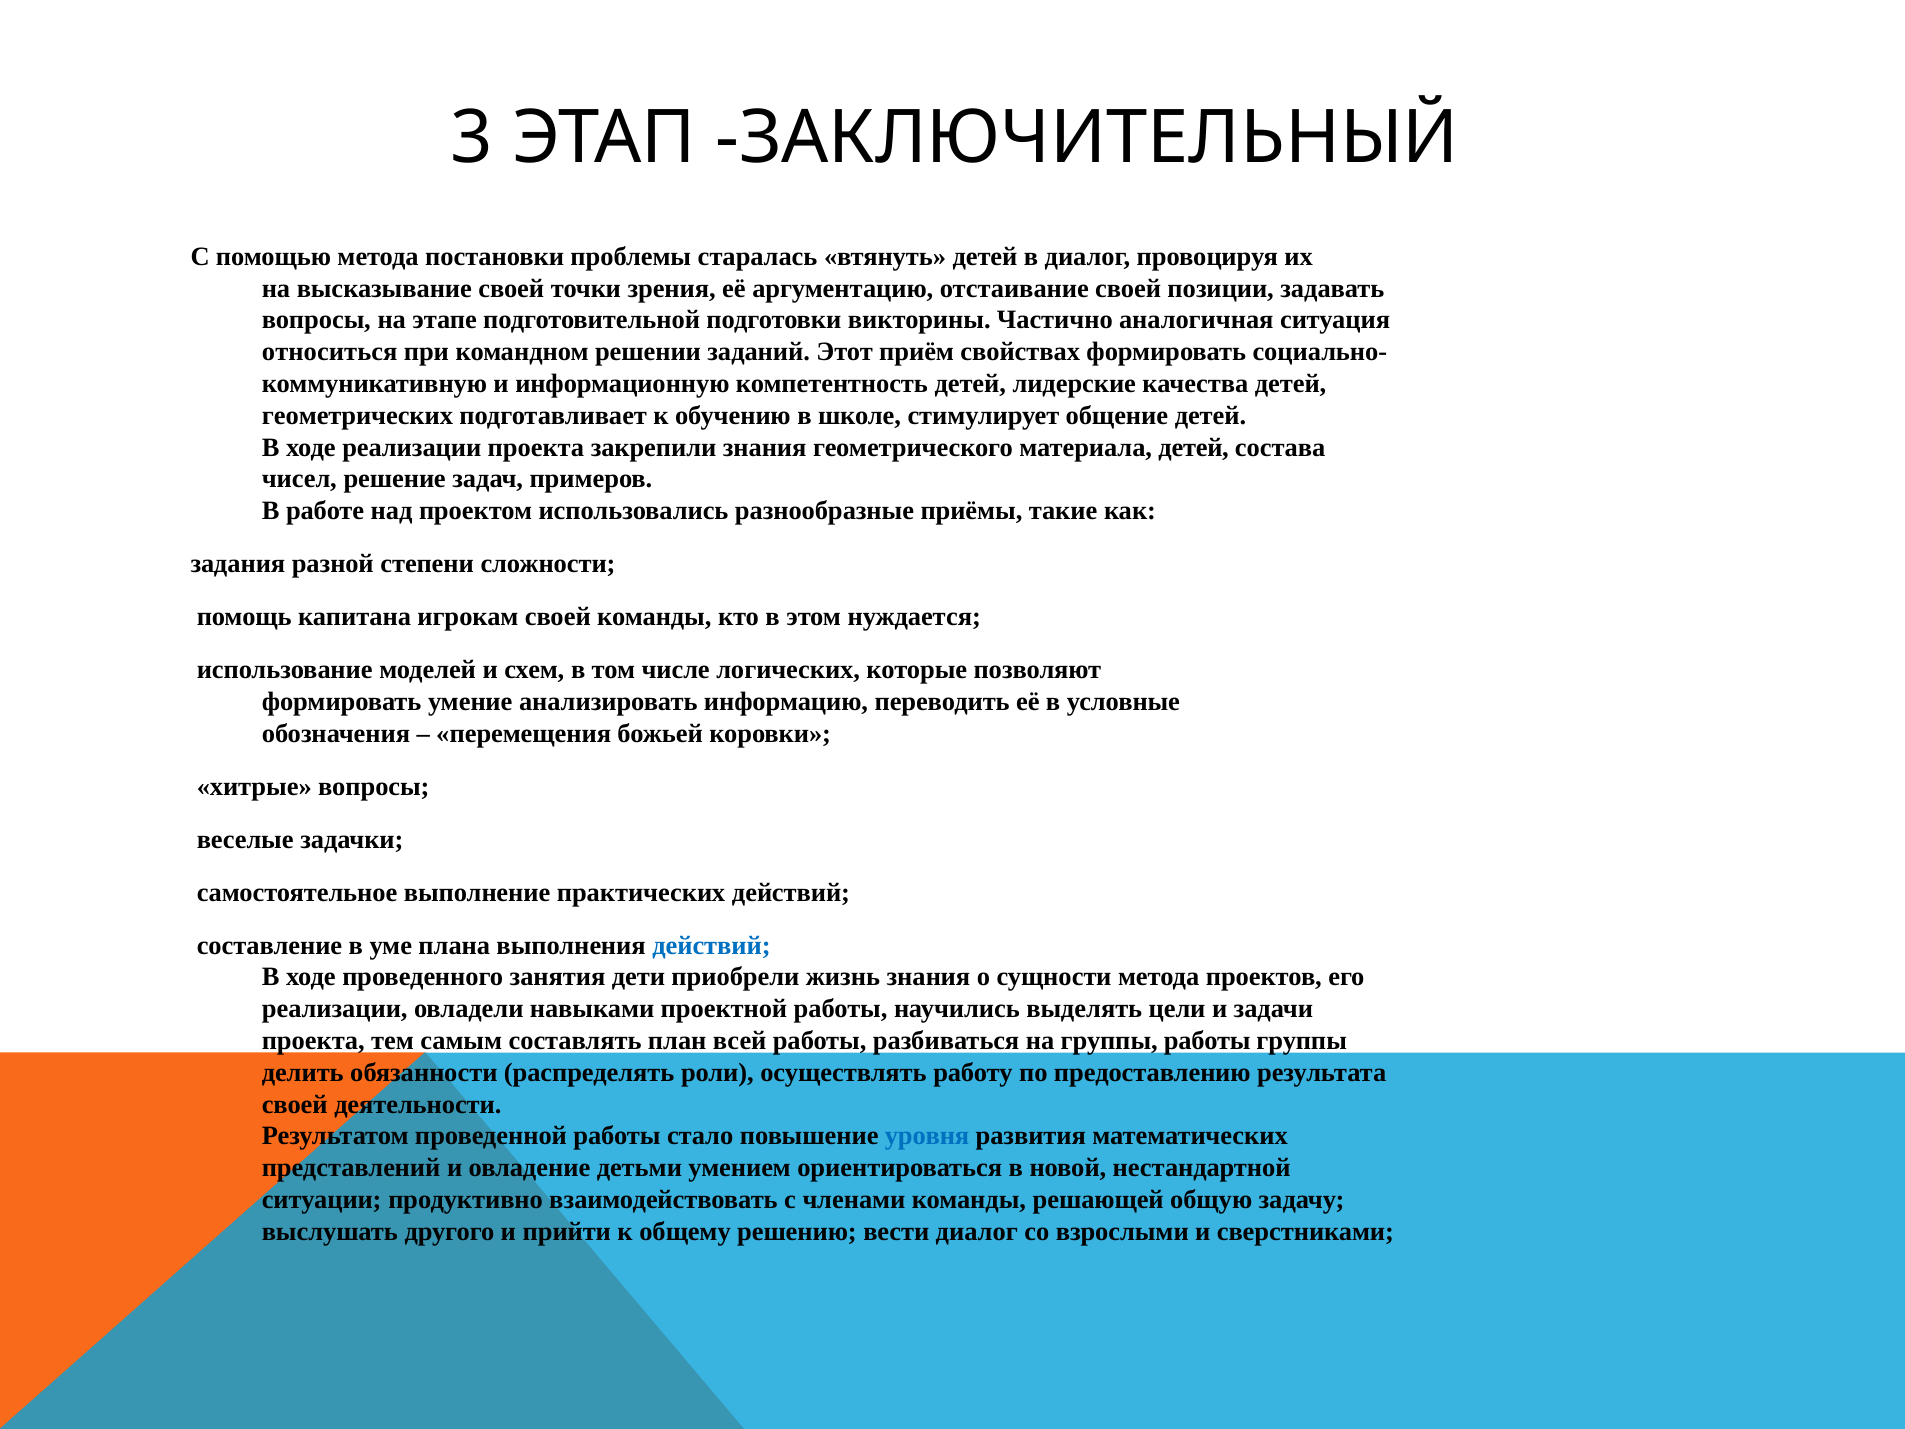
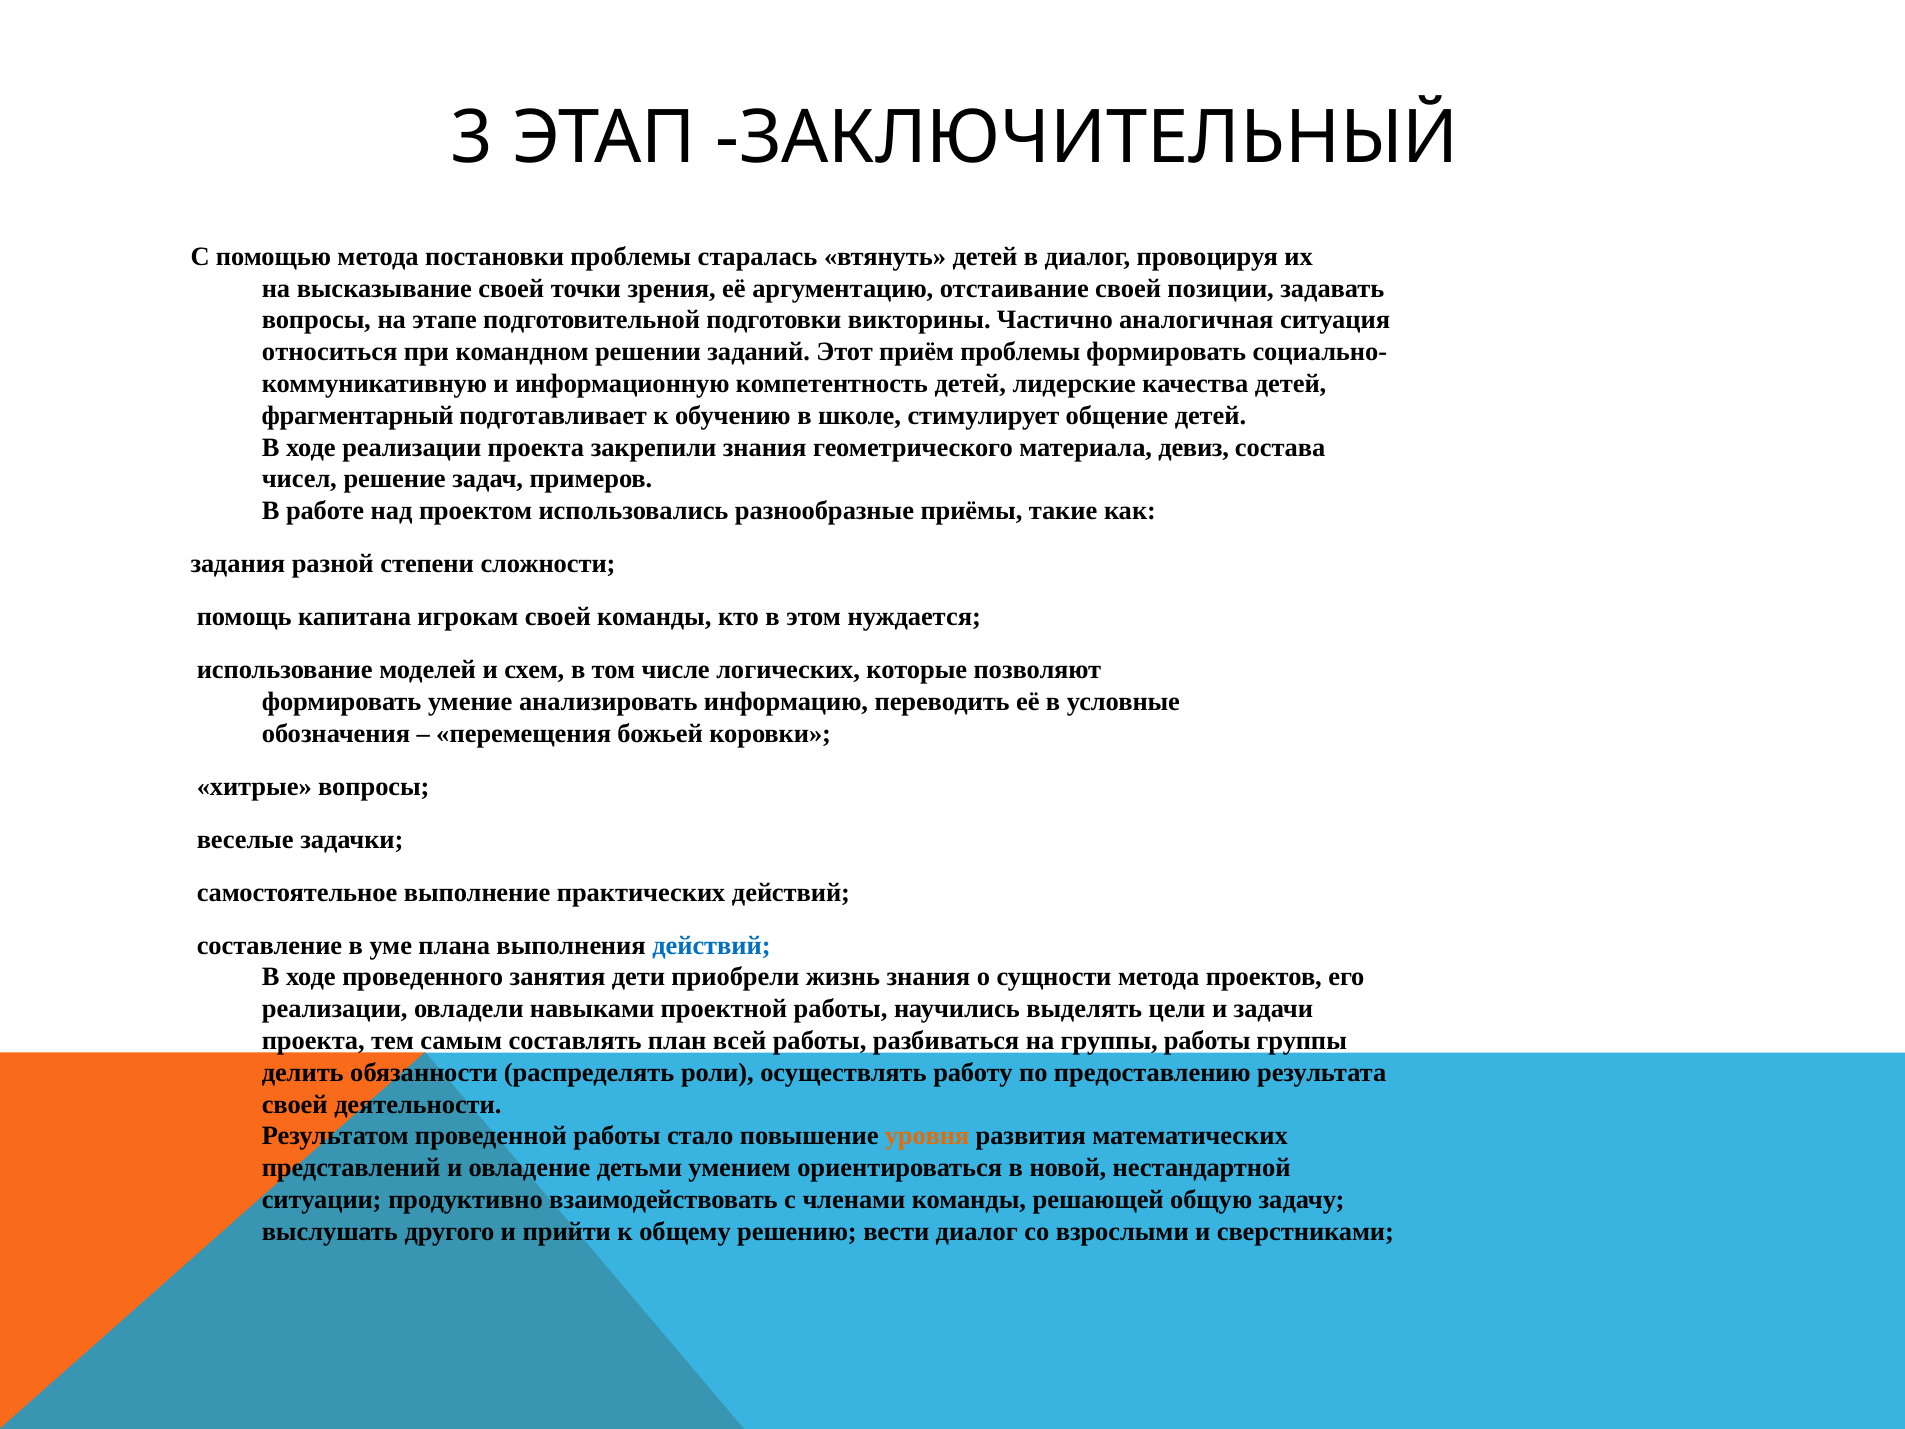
приём свойствах: свойствах -> проблемы (1020, 352)
геометрических: геометрических -> фрагментарный (358, 416)
материала детей: детей -> девиз (1194, 447)
уровня colour: blue -> orange (927, 1136)
